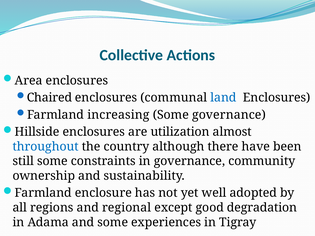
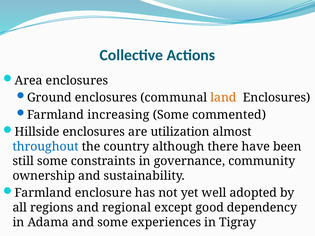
Chaired: Chaired -> Ground (49, 98)
land colour: blue -> orange (223, 98)
Some governance: governance -> commented (229, 115)
degradation: degradation -> dependency (262, 208)
